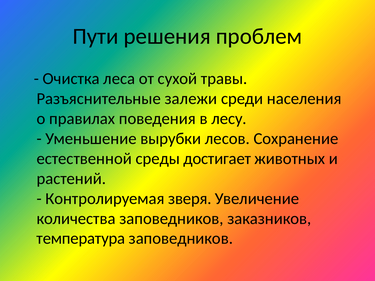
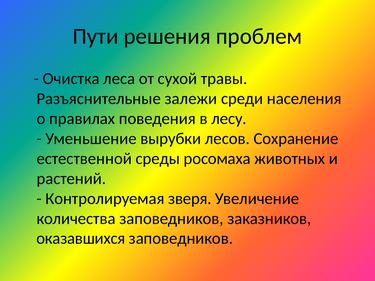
достигает: достигает -> росомаха (217, 159)
температура: температура -> оказавшихся (81, 239)
